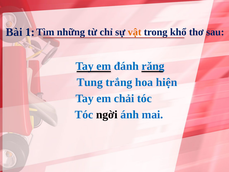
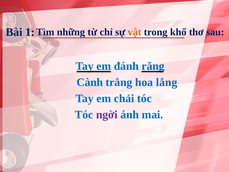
Tung: Tung -> Cành (90, 82)
hiện: hiện -> lắng (167, 82)
ngời colour: black -> purple (107, 114)
